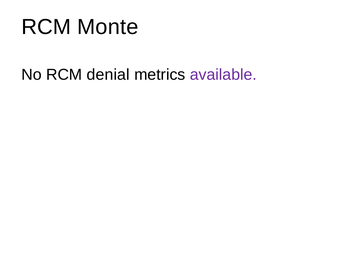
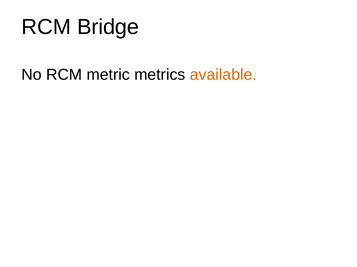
Monte: Monte -> Bridge (108, 27)
denial: denial -> metric (108, 75)
available colour: purple -> orange (223, 75)
